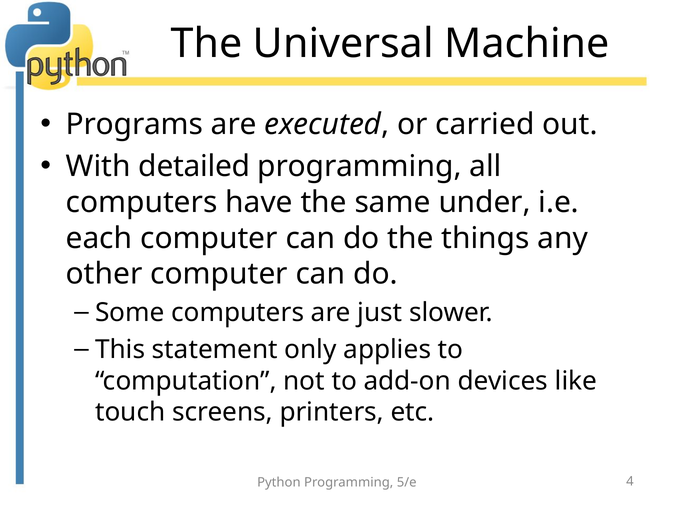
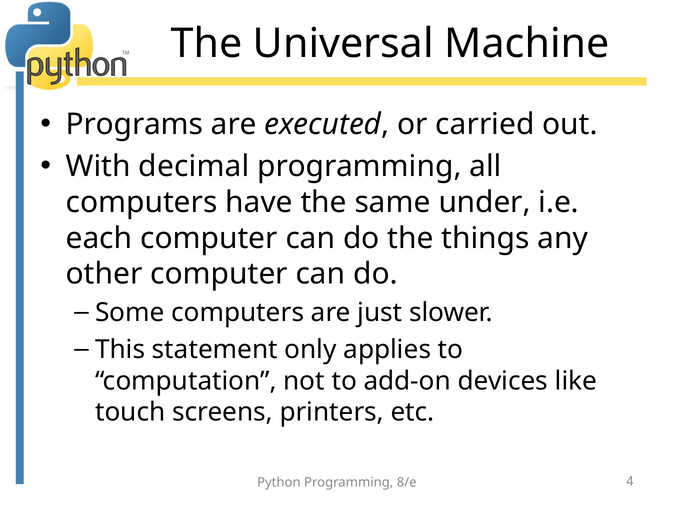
detailed: detailed -> decimal (194, 166)
5/e: 5/e -> 8/e (407, 483)
